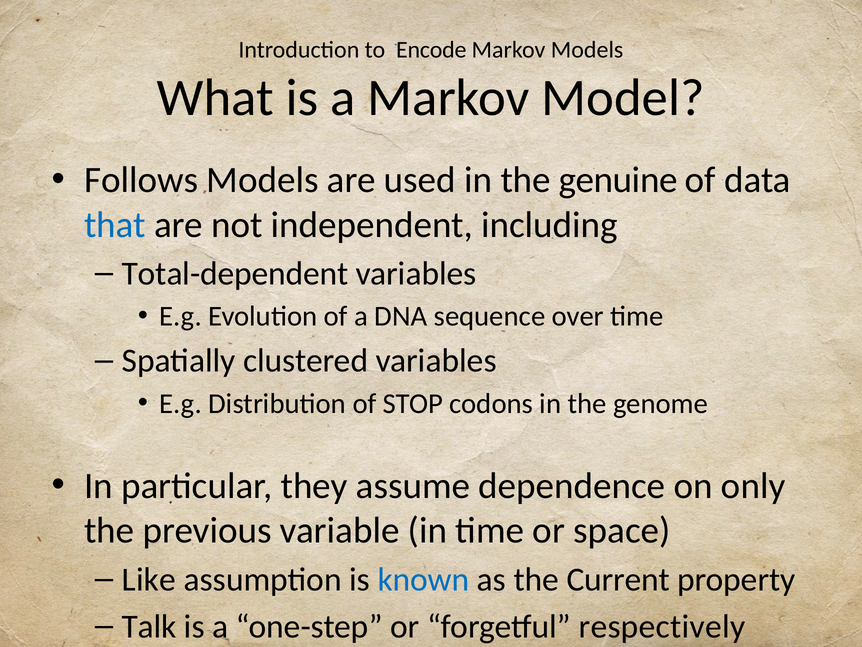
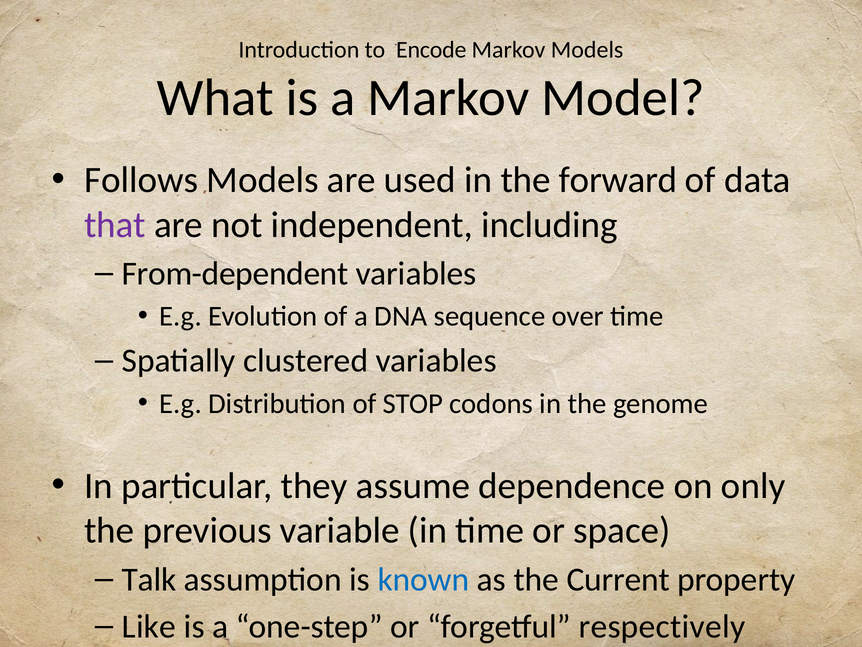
genuine: genuine -> forward (618, 180)
that colour: blue -> purple (115, 225)
Total-dependent: Total-dependent -> From-dependent (235, 273)
Like: Like -> Talk (149, 579)
Talk: Talk -> Like (149, 626)
